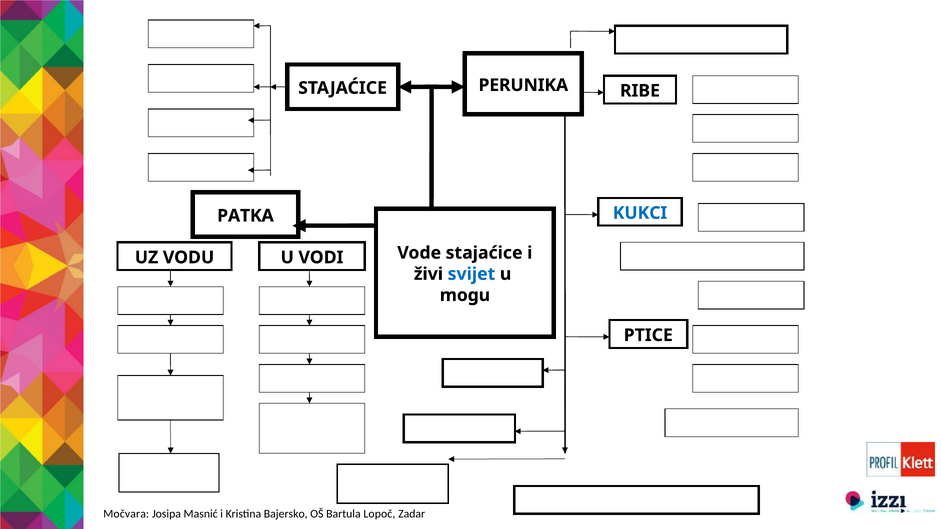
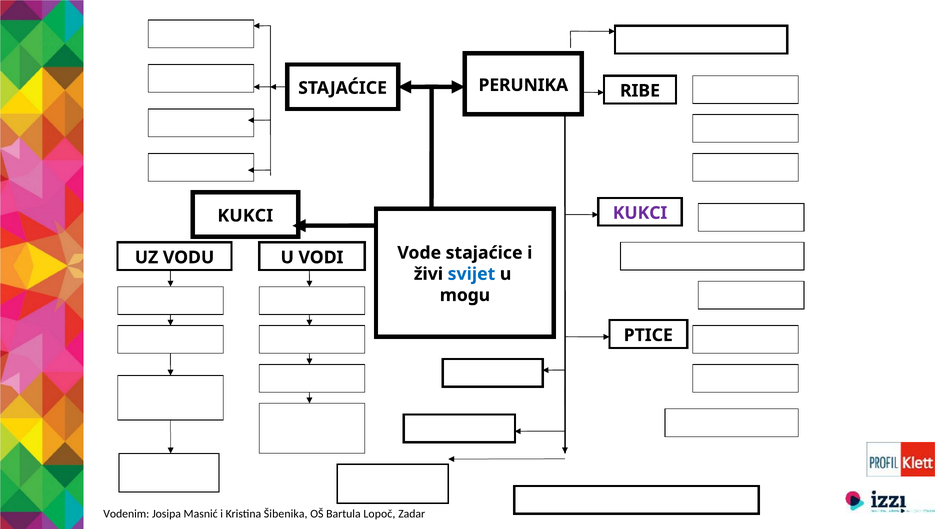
KUKCI colour: blue -> purple (640, 213)
PATKA: PATKA -> KUKCI (245, 216)
Močvara: Močvara -> Vodenim (126, 514)
Bajersko: Bajersko -> Šibenika (286, 514)
